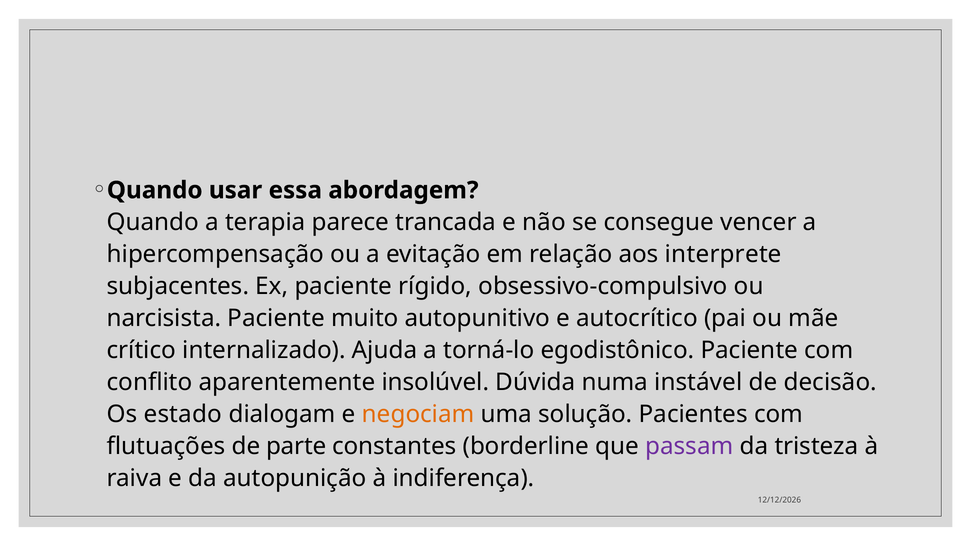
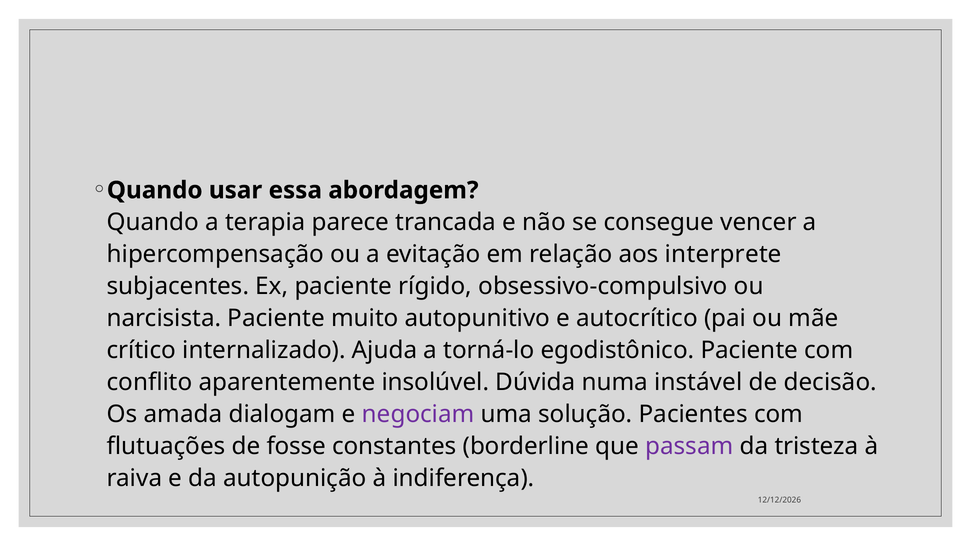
estado: estado -> amada (183, 414)
negociam colour: orange -> purple (418, 414)
parte: parte -> fosse (296, 447)
